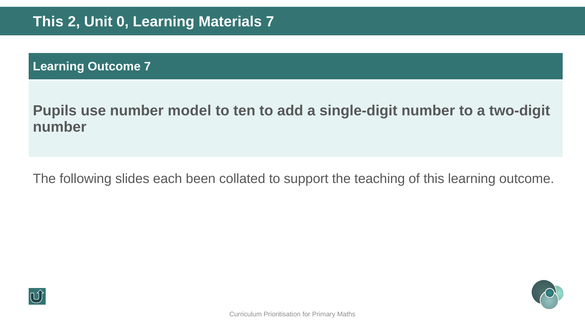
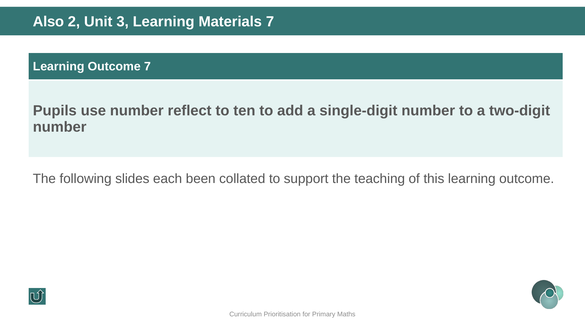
This: This -> Also (48, 22)
0: 0 -> 3 (123, 22)
model: model -> reflect (190, 111)
